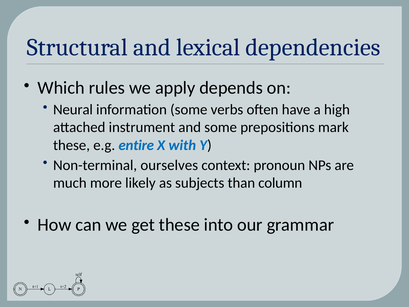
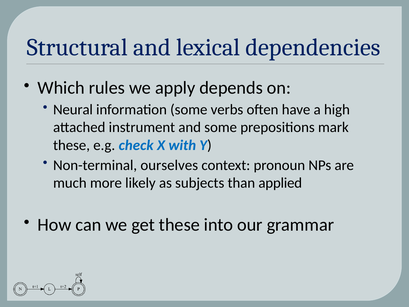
entire: entire -> check (136, 145)
column: column -> applied (280, 183)
